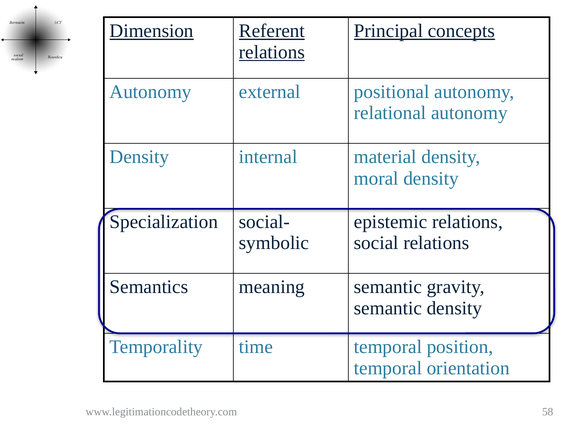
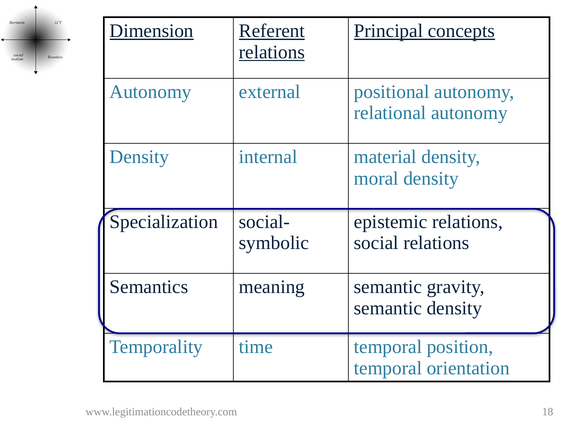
58: 58 -> 18 (548, 412)
